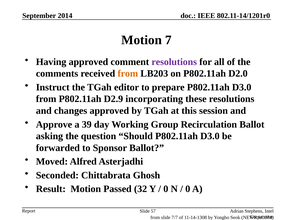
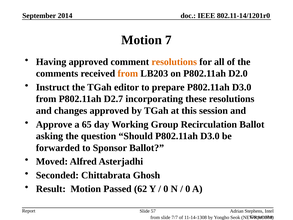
resolutions colour: purple -> orange (174, 62)
D2.9: D2.9 -> D2.7 (113, 99)
39: 39 -> 65 (87, 124)
32: 32 -> 62 (141, 189)
